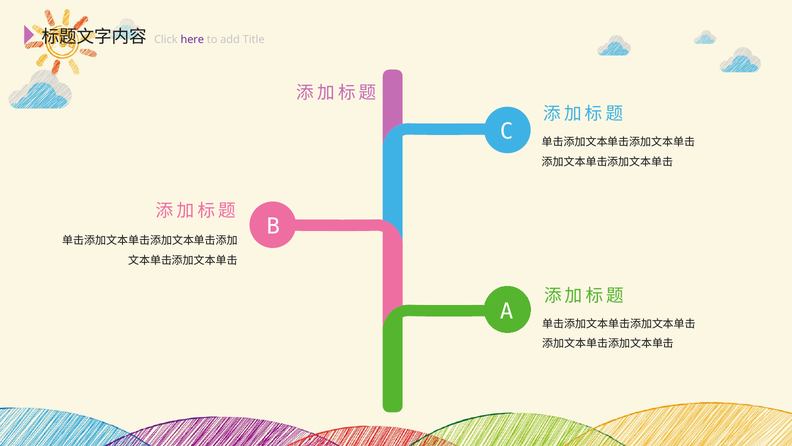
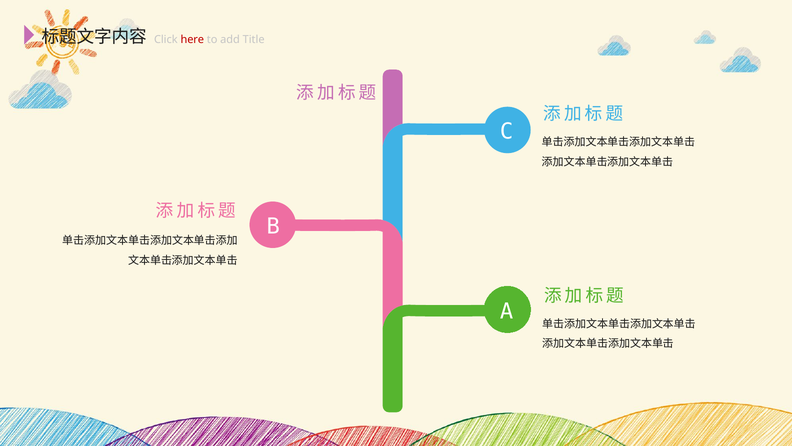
here colour: purple -> red (192, 39)
